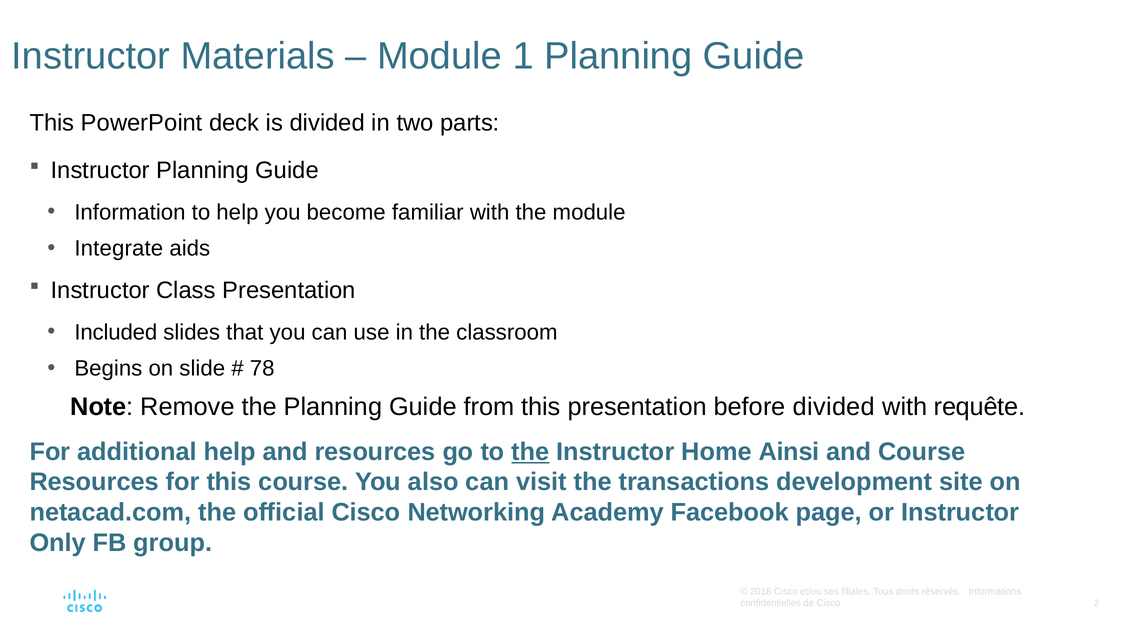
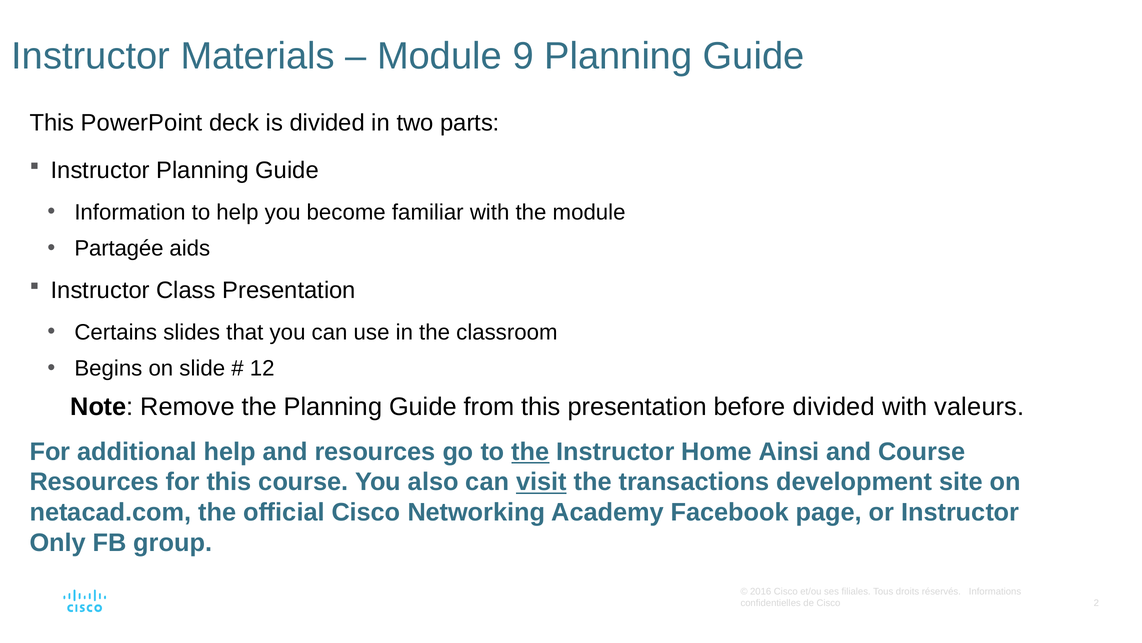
1: 1 -> 9 (523, 56)
Integrate: Integrate -> Partagée (119, 248)
Included: Included -> Certains (116, 332)
78: 78 -> 12 (262, 368)
requête: requête -> valeurs (979, 406)
visit underline: none -> present (541, 482)
